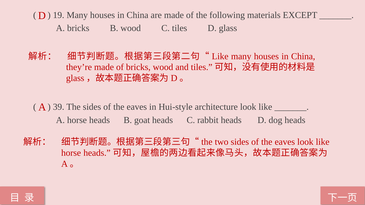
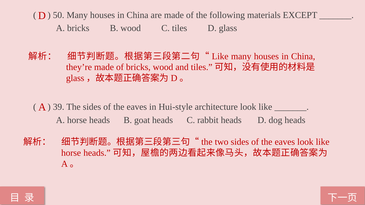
19: 19 -> 50 (59, 15)
